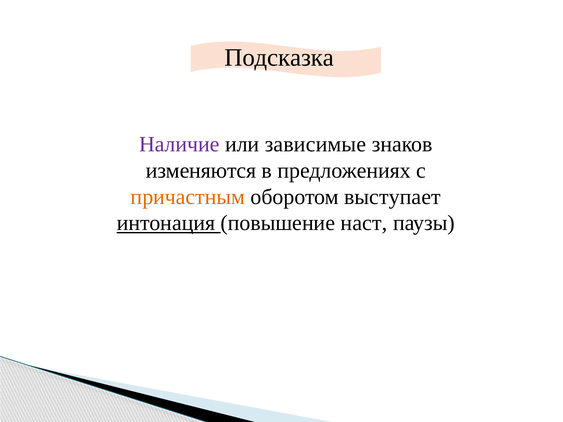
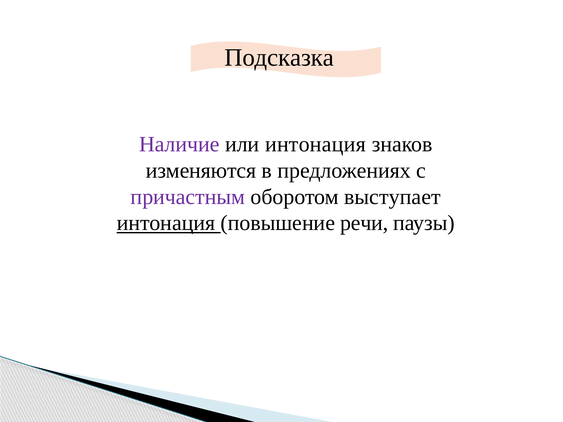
или зависимые: зависимые -> интонация (315, 144)
причастным colour: orange -> purple (188, 197)
наст: наст -> речи (364, 223)
